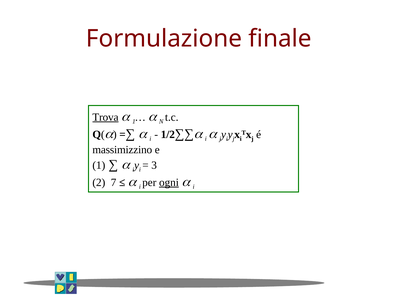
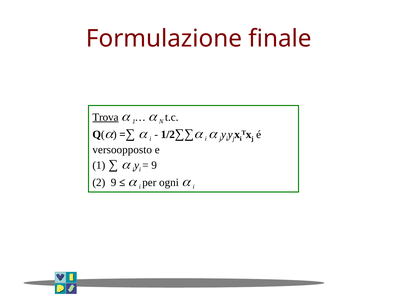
massimizzino: massimizzino -> versoopposto (122, 149)
3: 3 -> 9 (154, 165)
2 7: 7 -> 9 (114, 182)
ogni underline: present -> none (169, 182)
